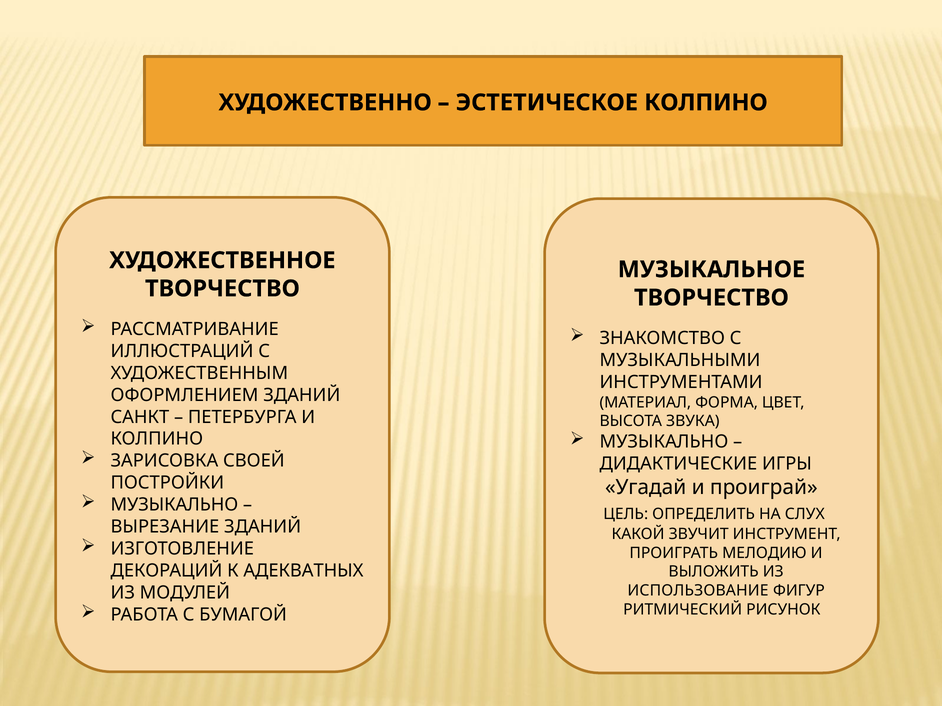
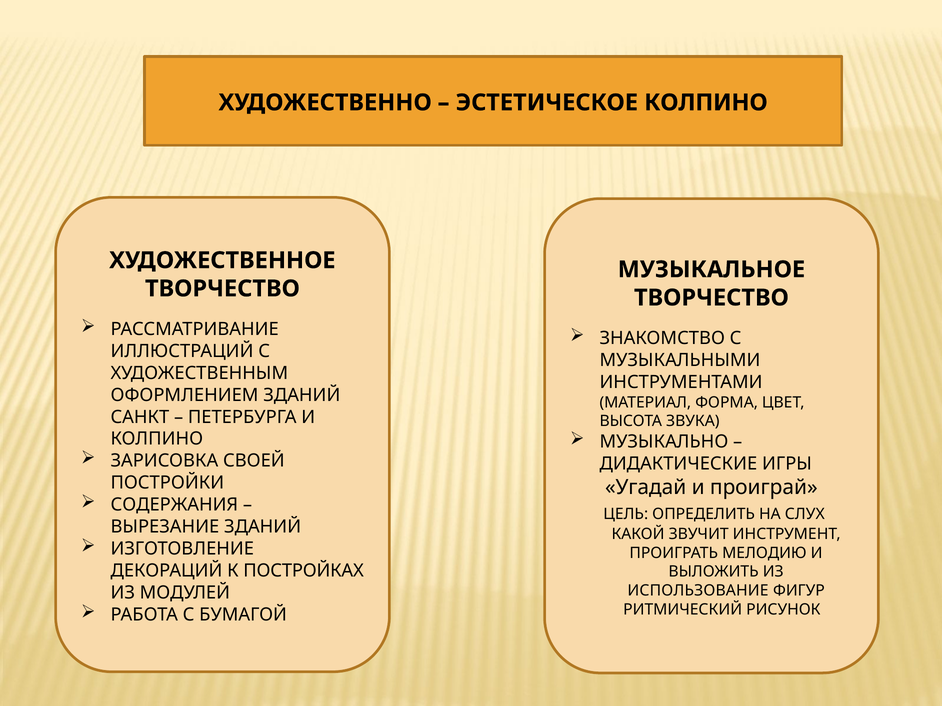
МУЗЫКАЛЬНО: МУЗЫКАЛЬНО -> СОДЕРЖАНИЯ (174, 505)
АДЕКВАТНЫХ: АДЕКВАТНЫХ -> ПОСТРОЙКАХ (304, 571)
